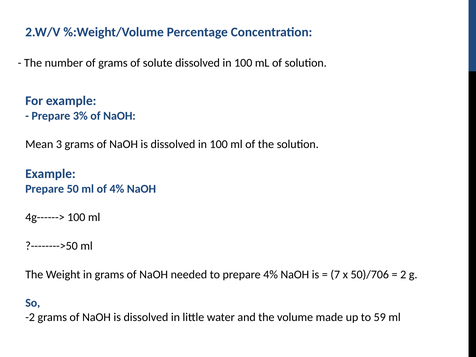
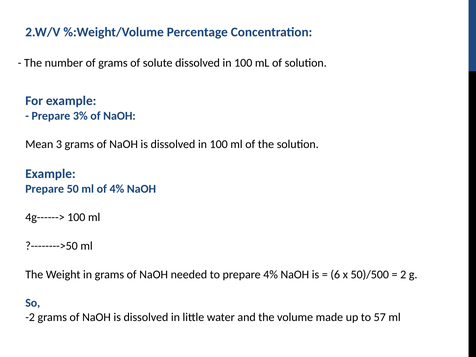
7: 7 -> 6 (335, 274)
50)/706: 50)/706 -> 50)/500 (370, 274)
59: 59 -> 57 (380, 317)
